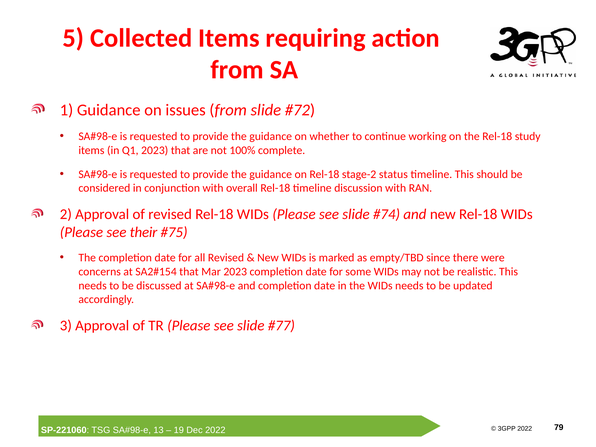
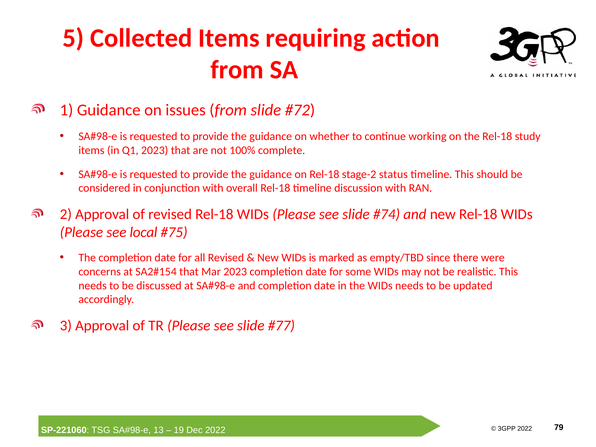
their: their -> local (144, 232)
